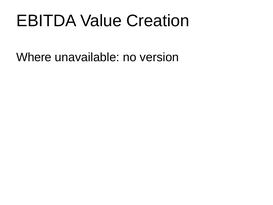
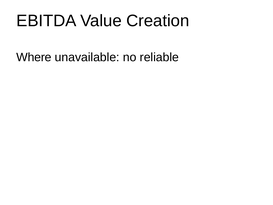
version: version -> reliable (159, 57)
